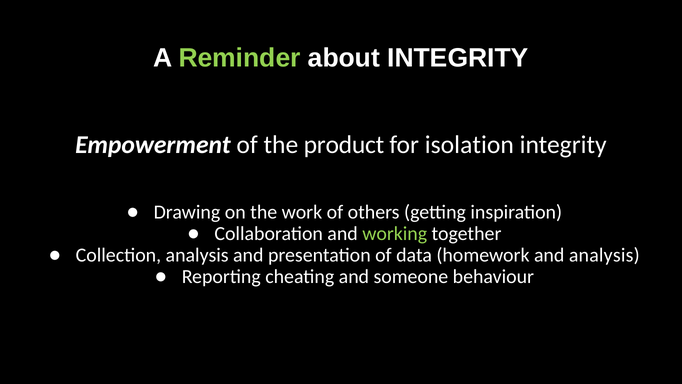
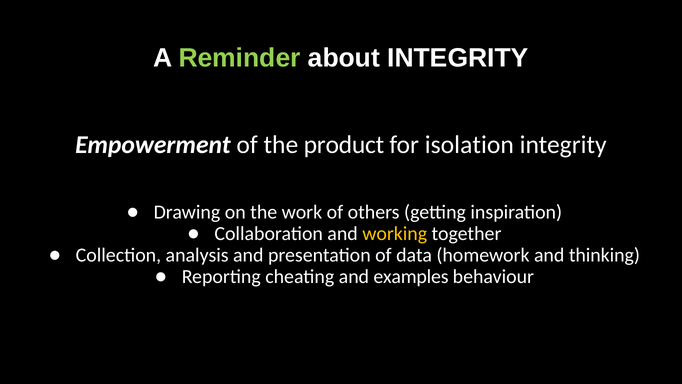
working colour: light green -> yellow (395, 234)
and analysis: analysis -> thinking (604, 255)
someone: someone -> examples (411, 277)
